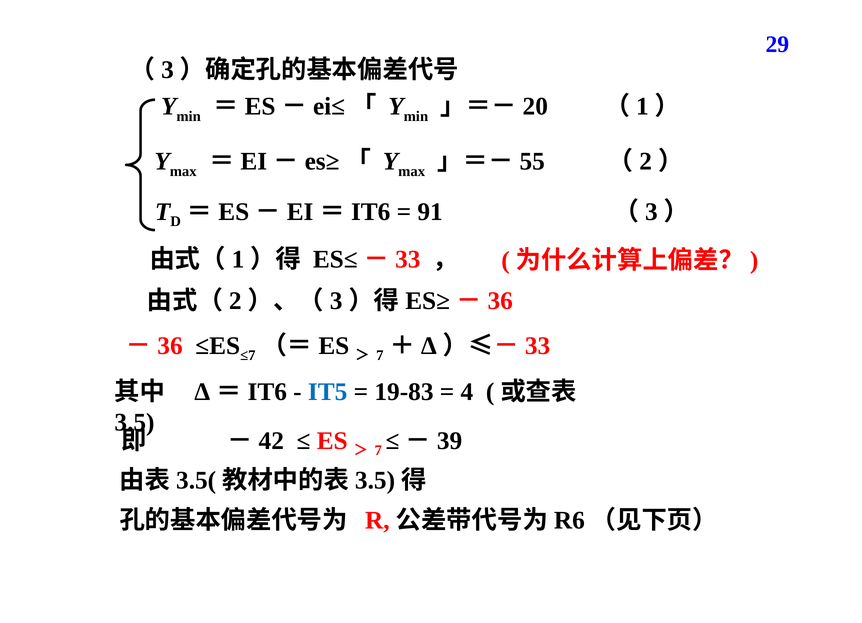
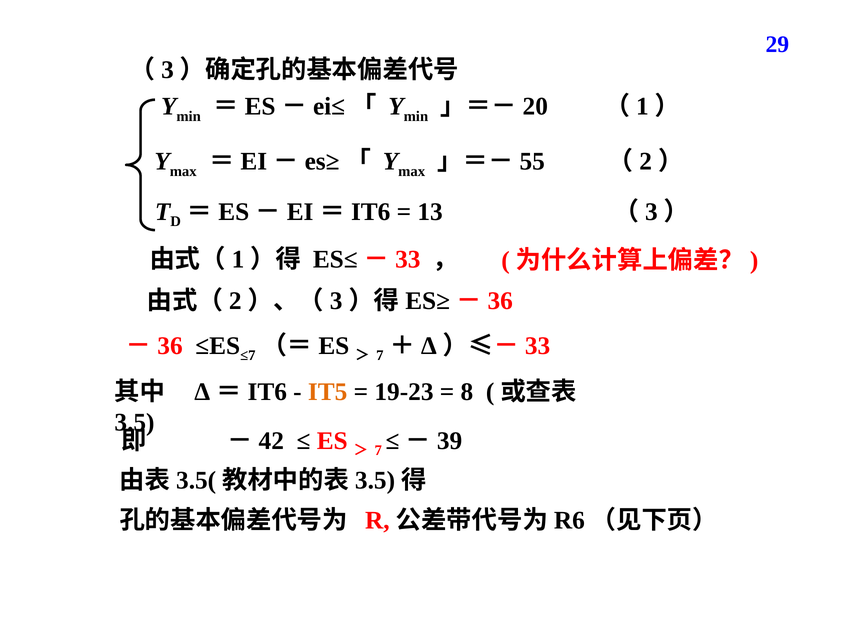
91: 91 -> 13 (430, 212)
IT5 colour: blue -> orange (328, 392)
19-83: 19-83 -> 19-23 (404, 392)
4: 4 -> 8 (467, 392)
